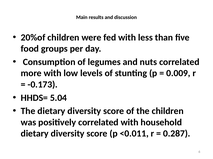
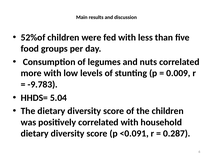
20%of: 20%of -> 52%of (33, 38)
-0.173: -0.173 -> -9.783 (43, 85)
<0.011: <0.011 -> <0.091 (134, 134)
